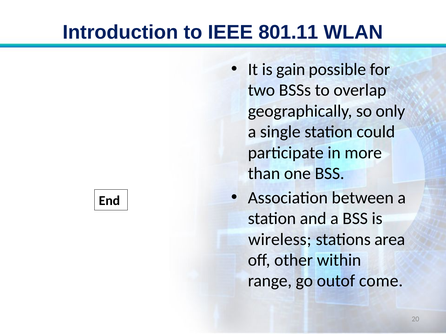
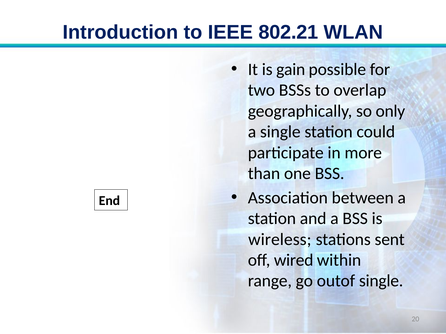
801.11: 801.11 -> 802.21 (288, 32)
area: area -> sent (390, 240)
other: other -> wired (294, 260)
outof come: come -> single (381, 281)
